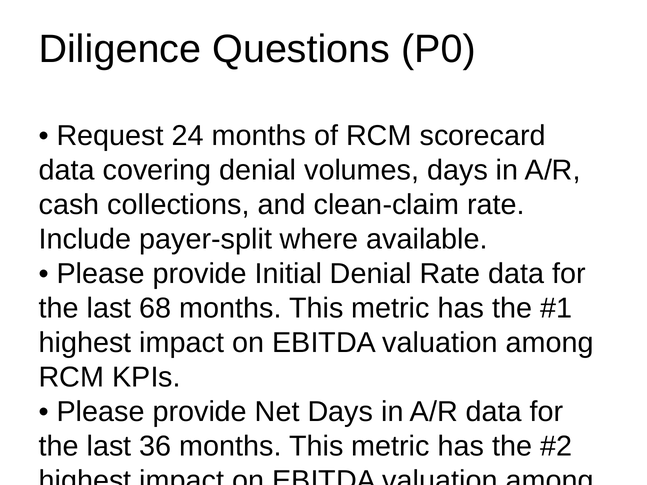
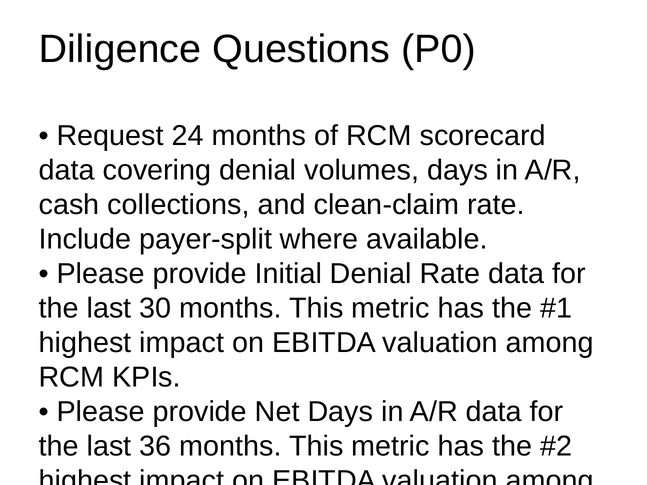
68: 68 -> 30 (155, 308)
